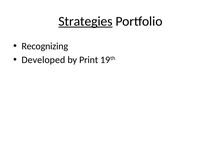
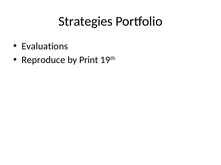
Strategies underline: present -> none (85, 21)
Recognizing: Recognizing -> Evaluations (45, 46)
Developed: Developed -> Reproduce (43, 60)
